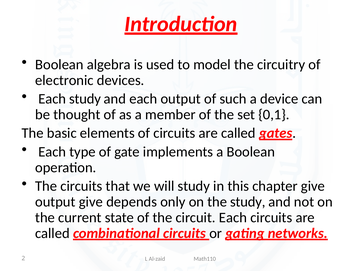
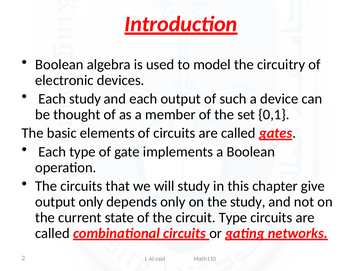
output give: give -> only (91, 202)
circuit Each: Each -> Type (233, 217)
